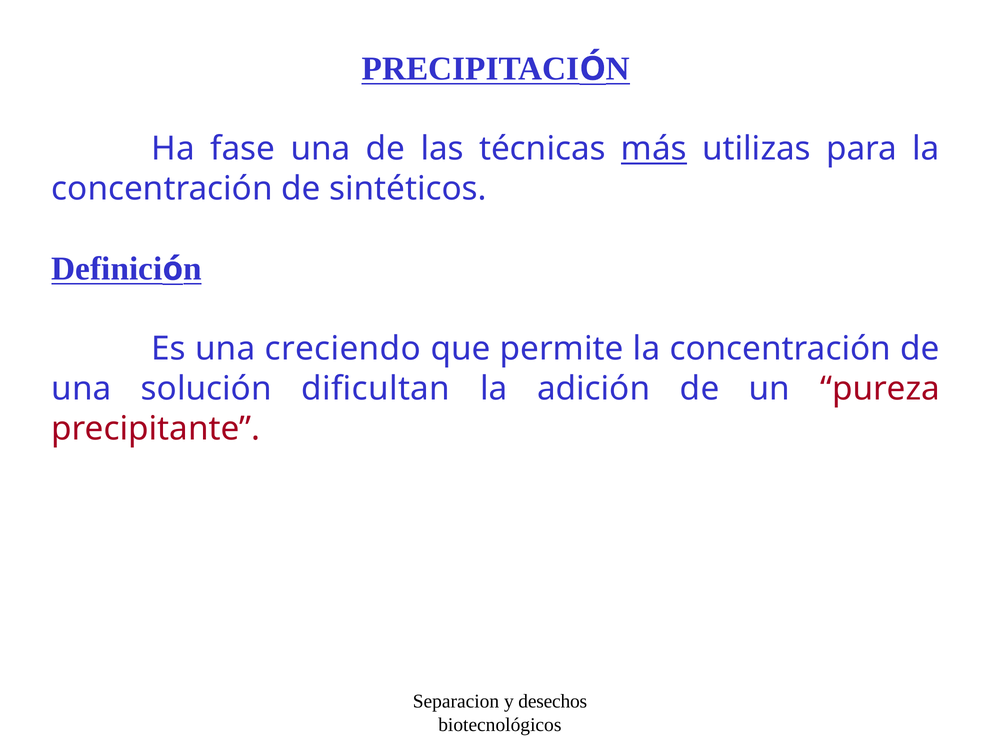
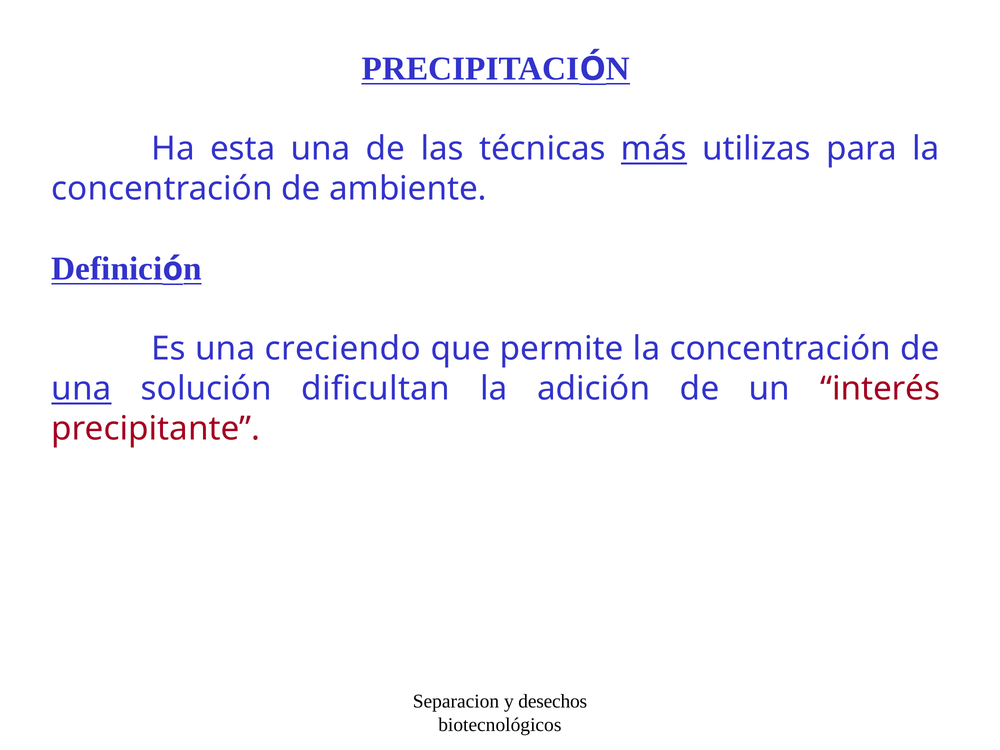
fase: fase -> esta (243, 149)
sintéticos: sintéticos -> ambiente (408, 189)
una underline: none -> present (81, 389)
pureza: pureza -> interés (880, 389)
